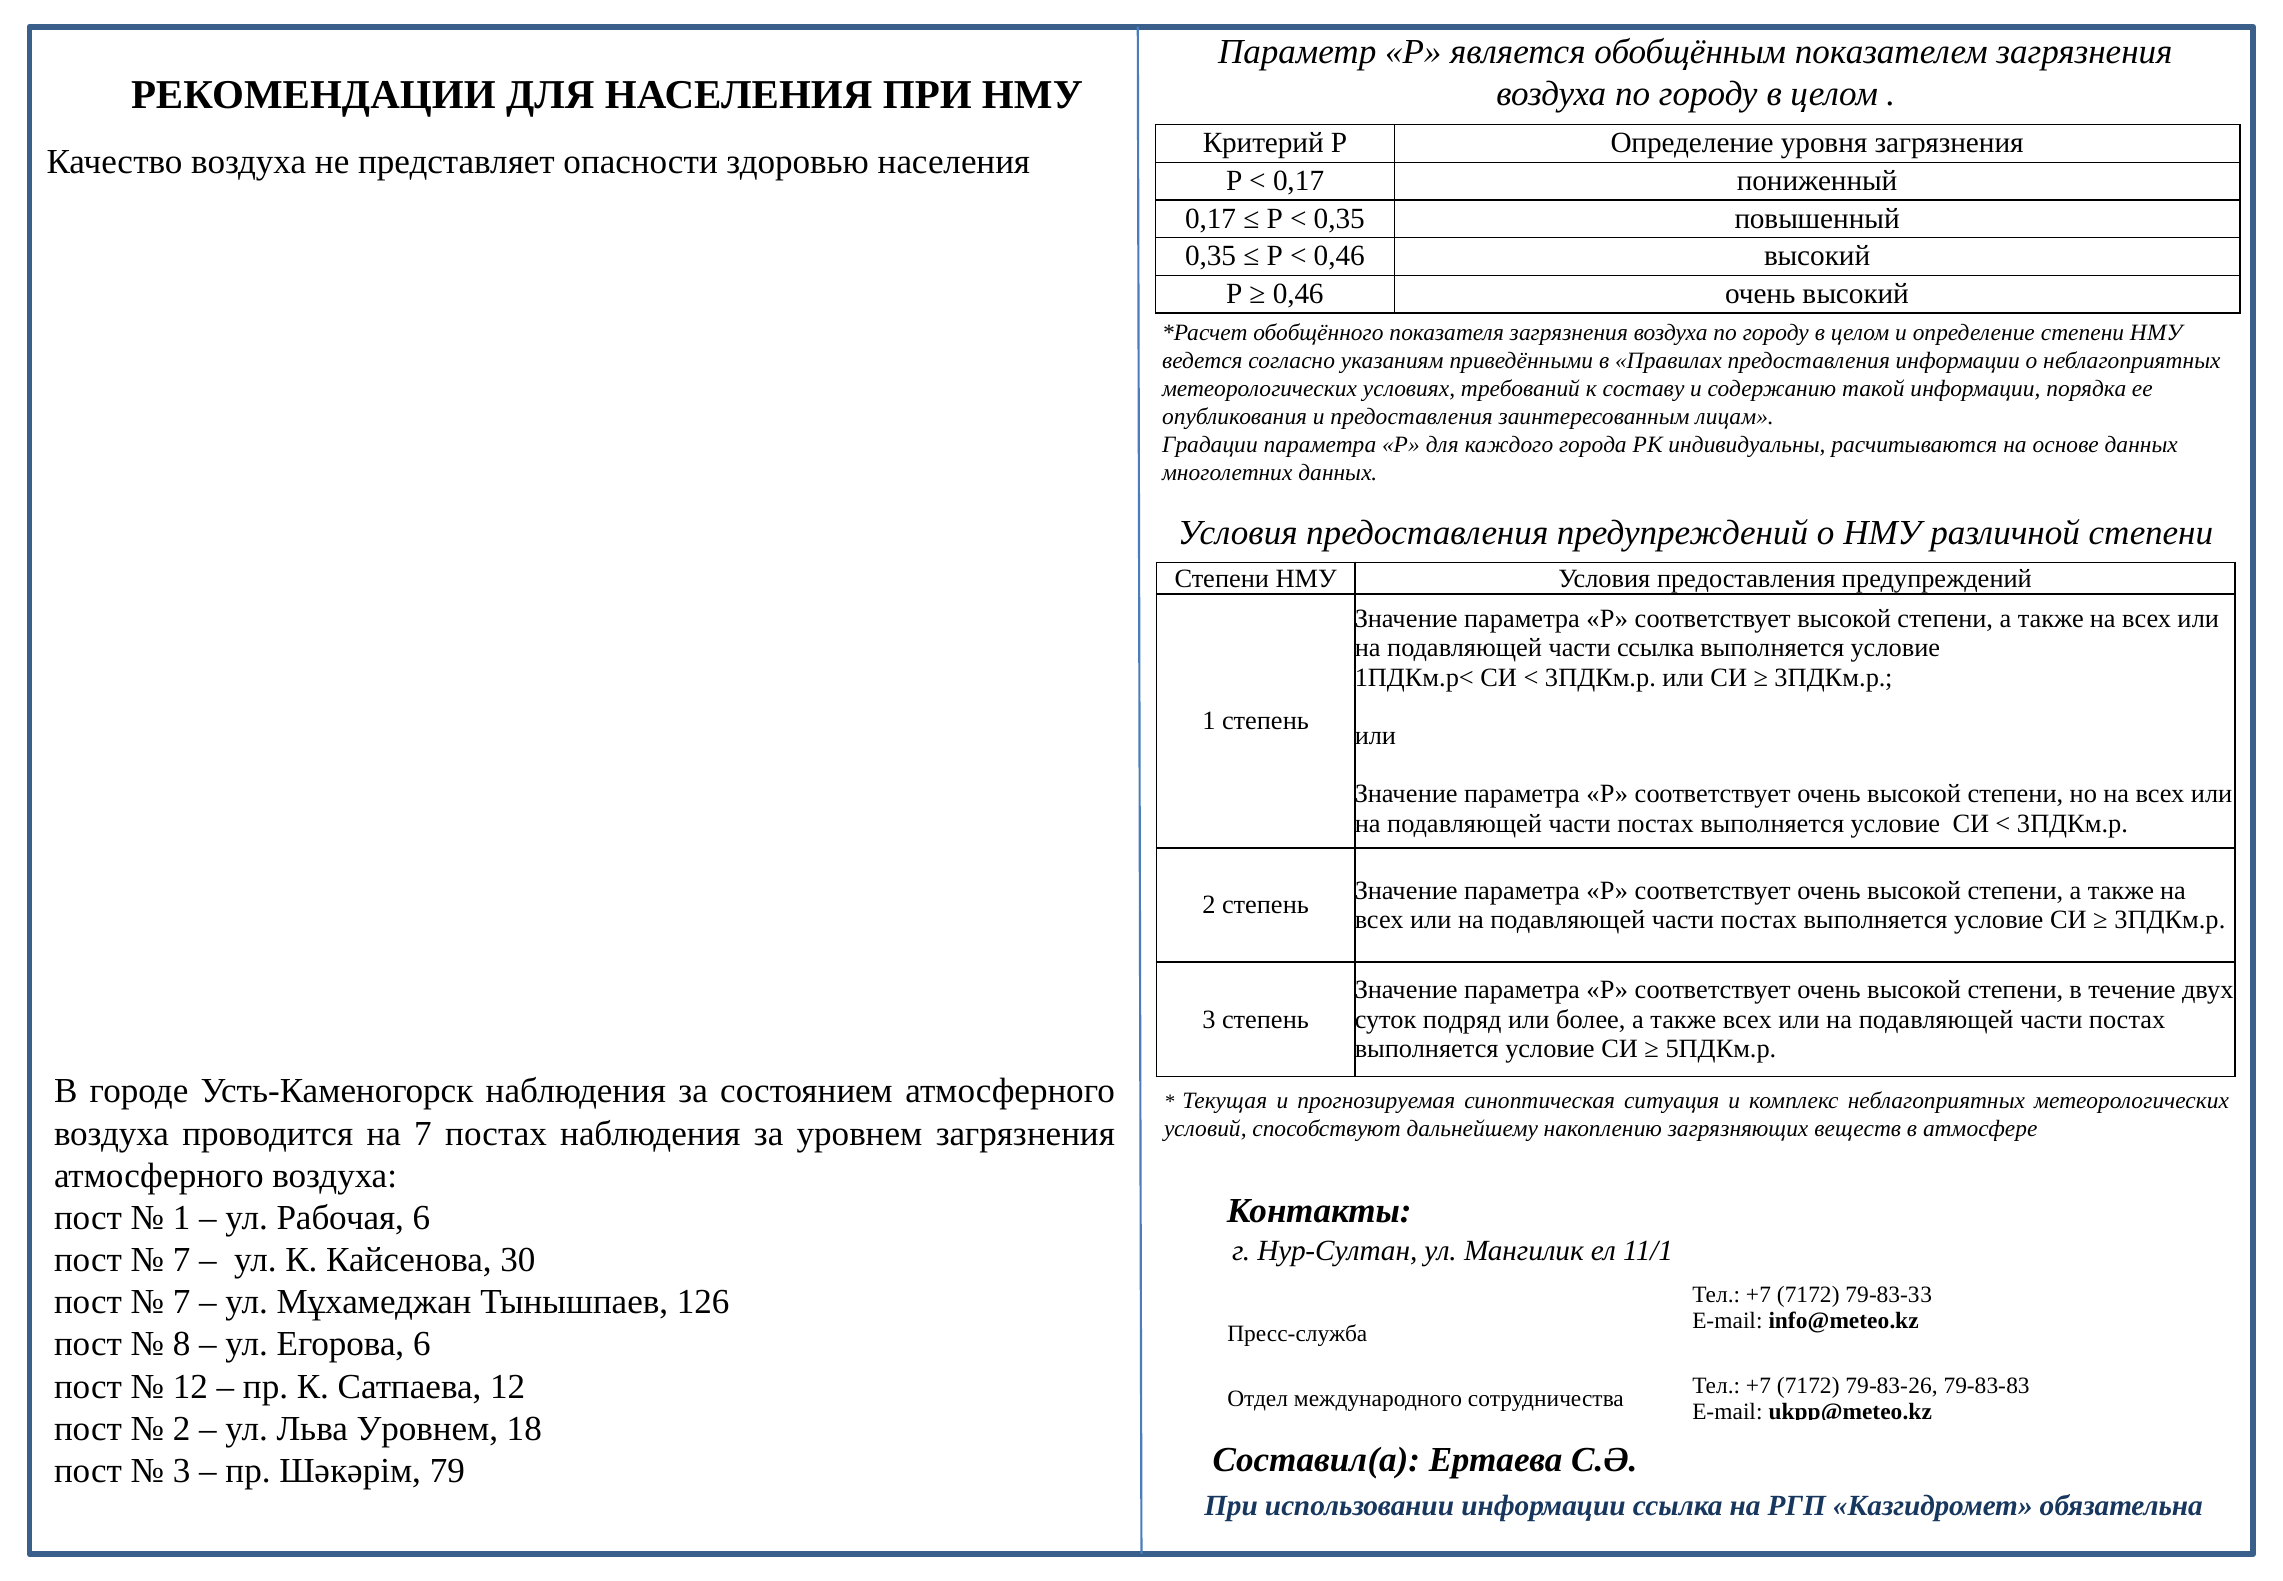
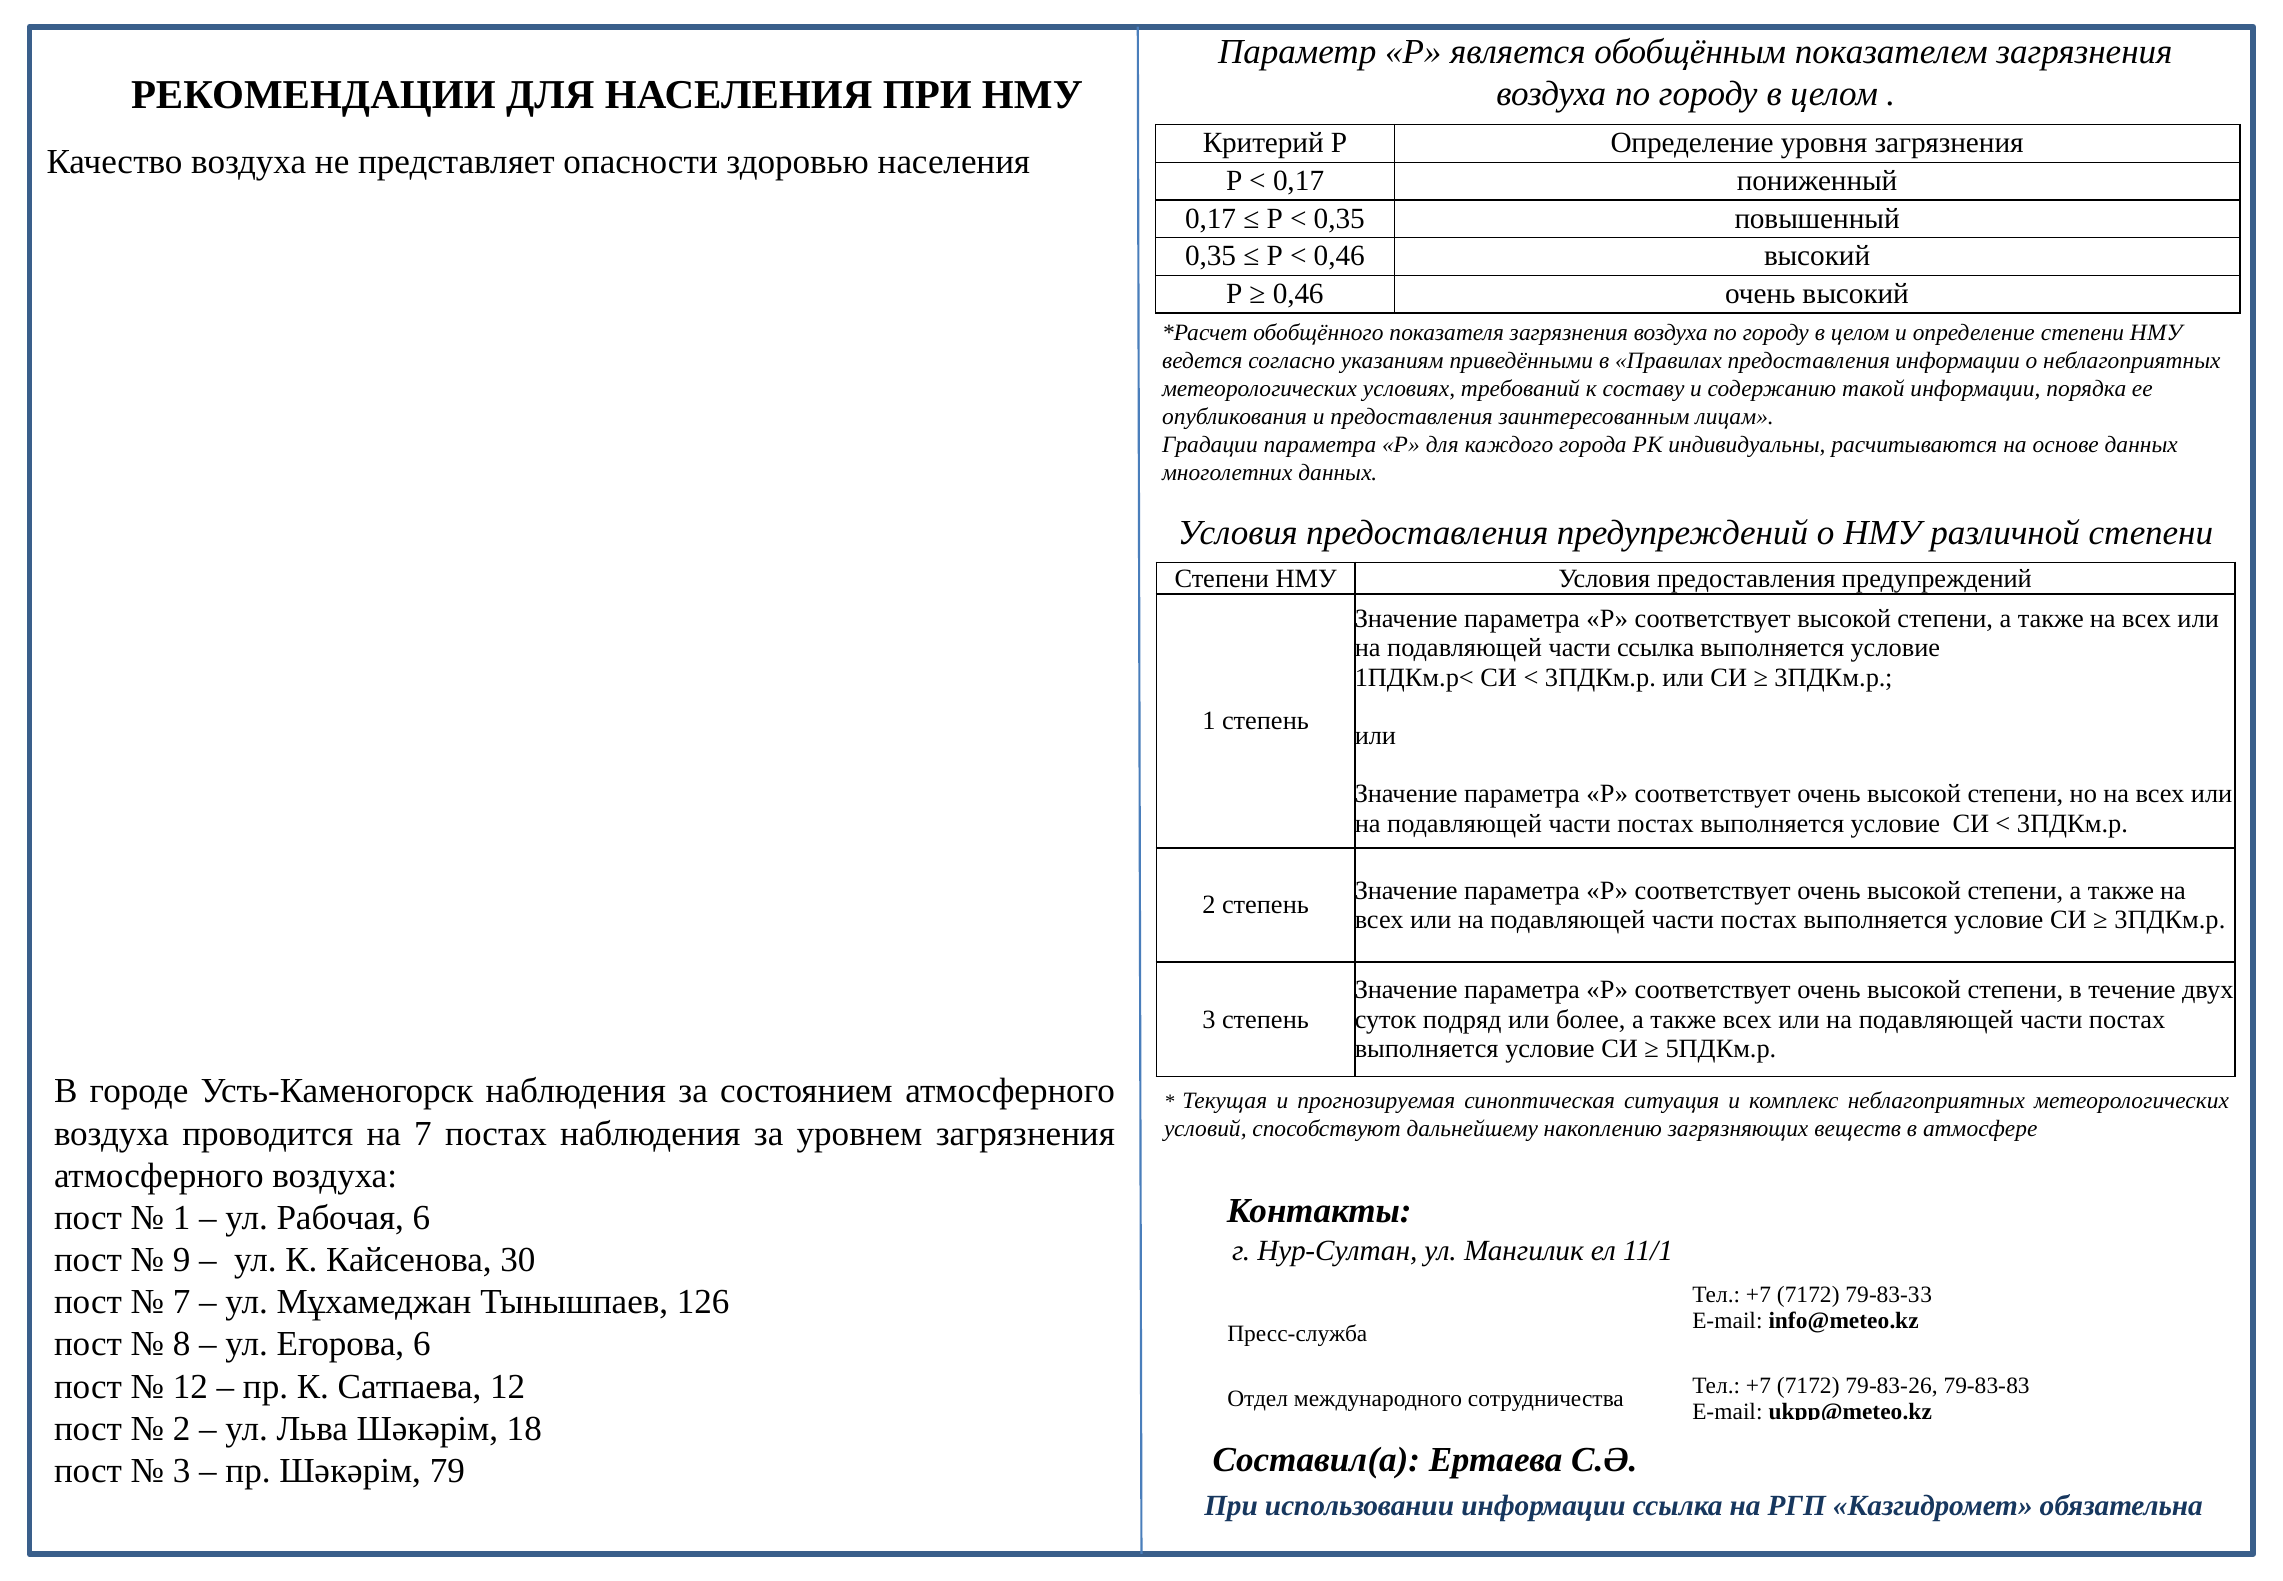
7: 7 -> 9 (182, 1260)
Льва Уровнем: Уровнем -> Шәкәрім (427, 1428)
